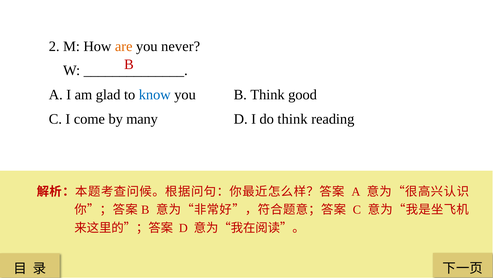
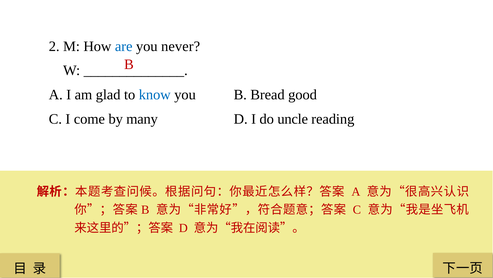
are colour: orange -> blue (124, 46)
B Think: Think -> Bread (267, 95)
do think: think -> uncle (293, 119)
